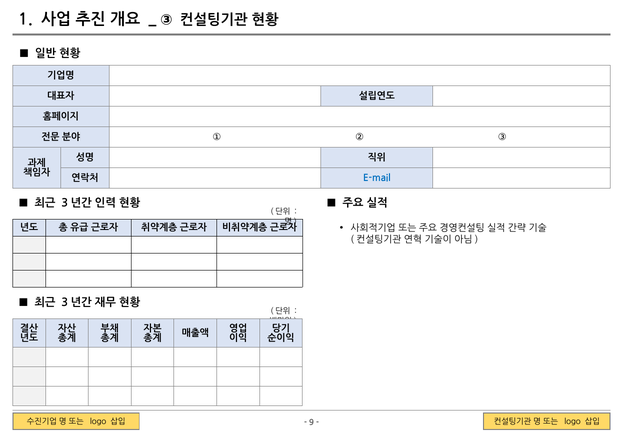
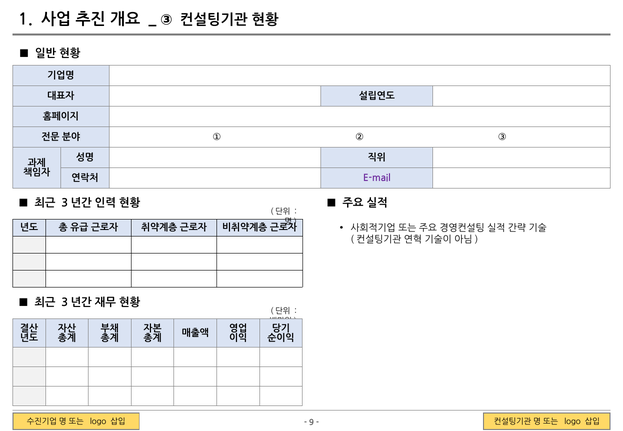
E-mail colour: blue -> purple (377, 178)
